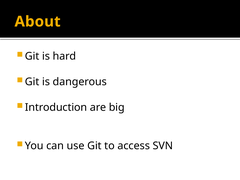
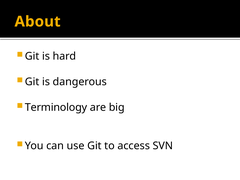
Introduction: Introduction -> Terminology (56, 107)
